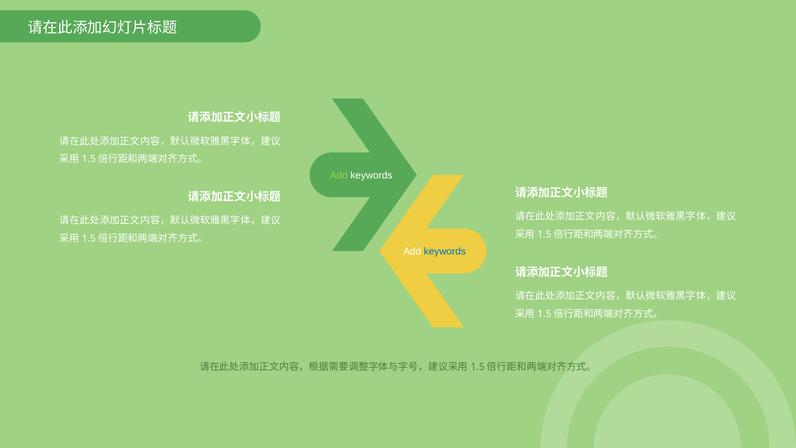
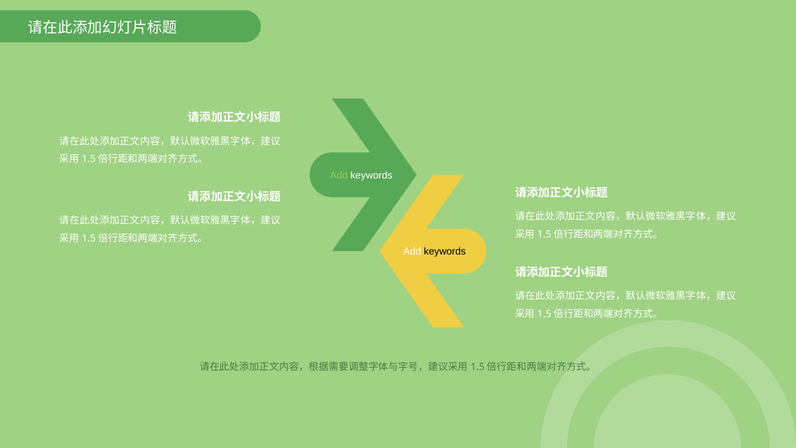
keywords colour: blue -> black (445, 252)
